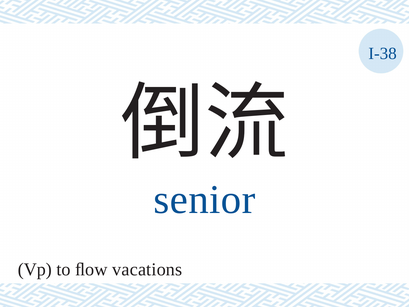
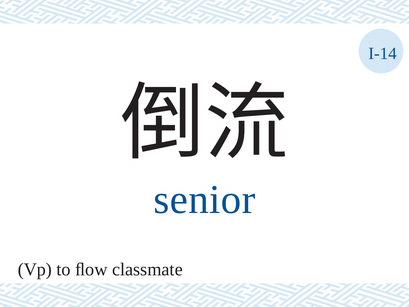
I-38: I-38 -> I-14 (383, 54)
vacations: vacations -> classmate (147, 269)
